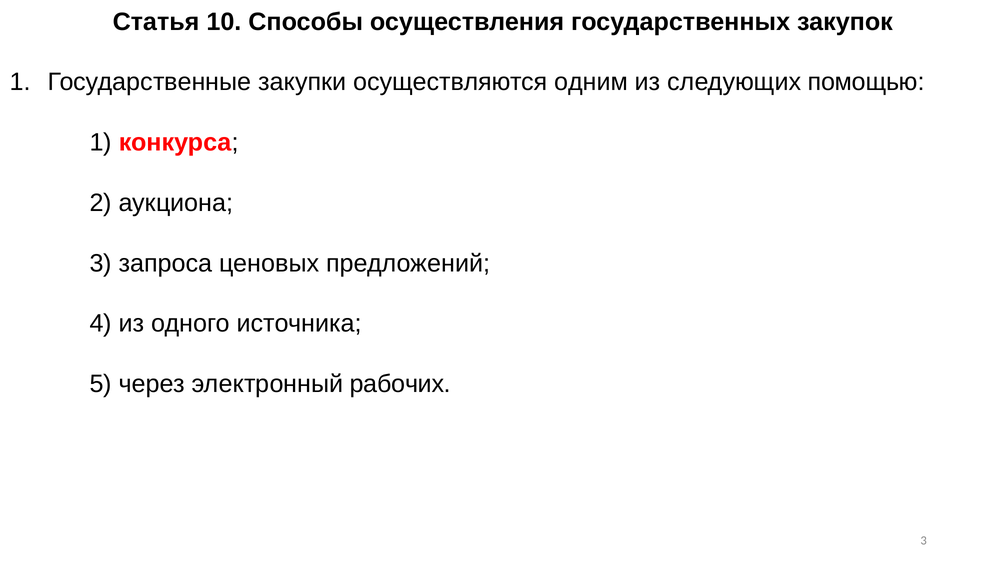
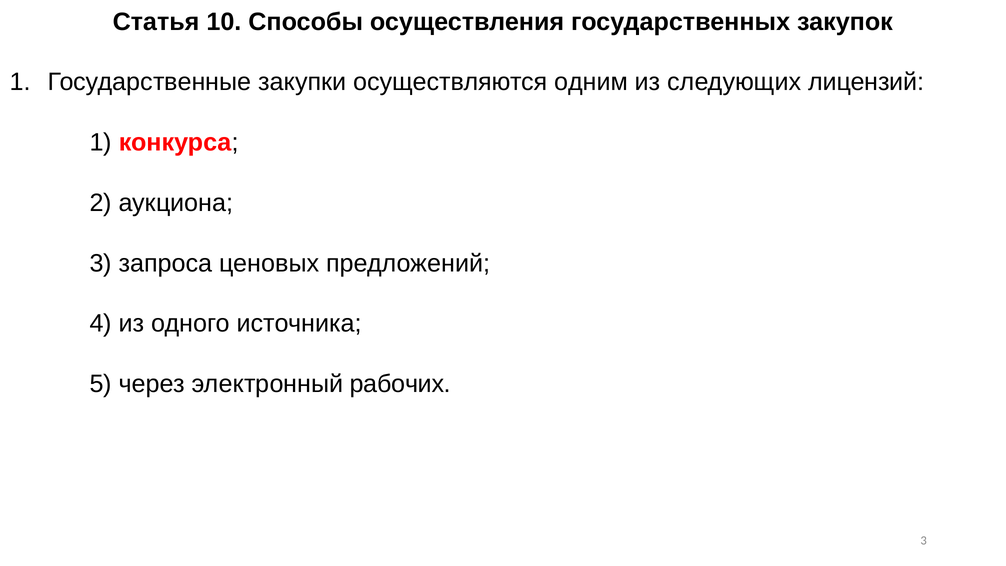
помощью: помощью -> лицензий (866, 82)
